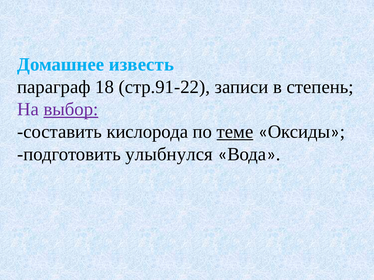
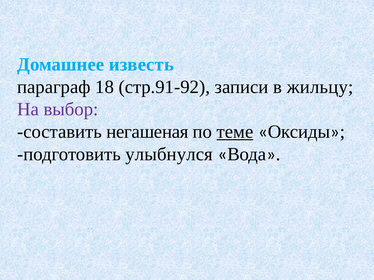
стр.91-22: стр.91-22 -> стр.91-92 (164, 87)
степень: степень -> жильцу (320, 87)
выбор underline: present -> none (71, 110)
кислорода: кислорода -> негашеная (147, 132)
